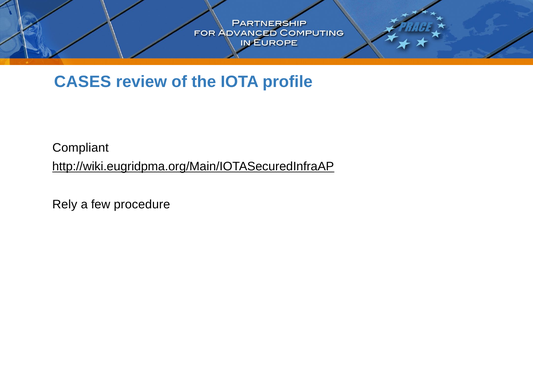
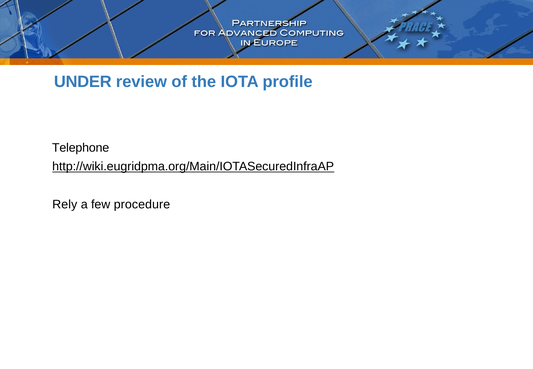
CASES: CASES -> UNDER (83, 82)
Compliant: Compliant -> Telephone (81, 148)
